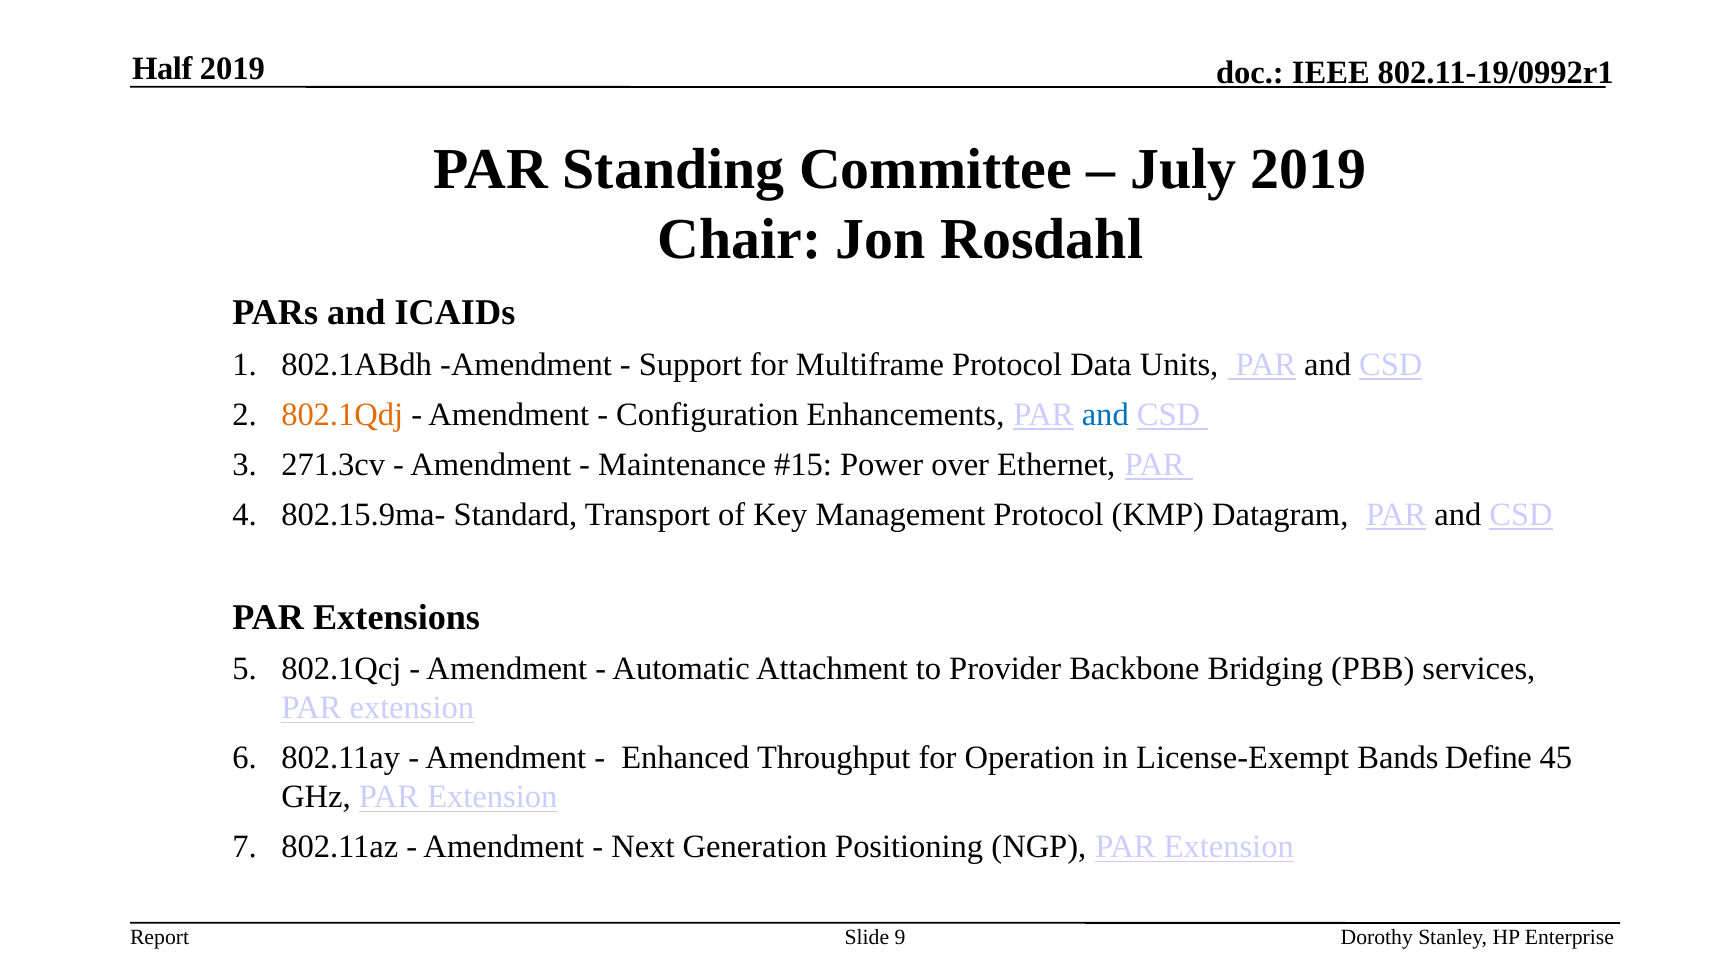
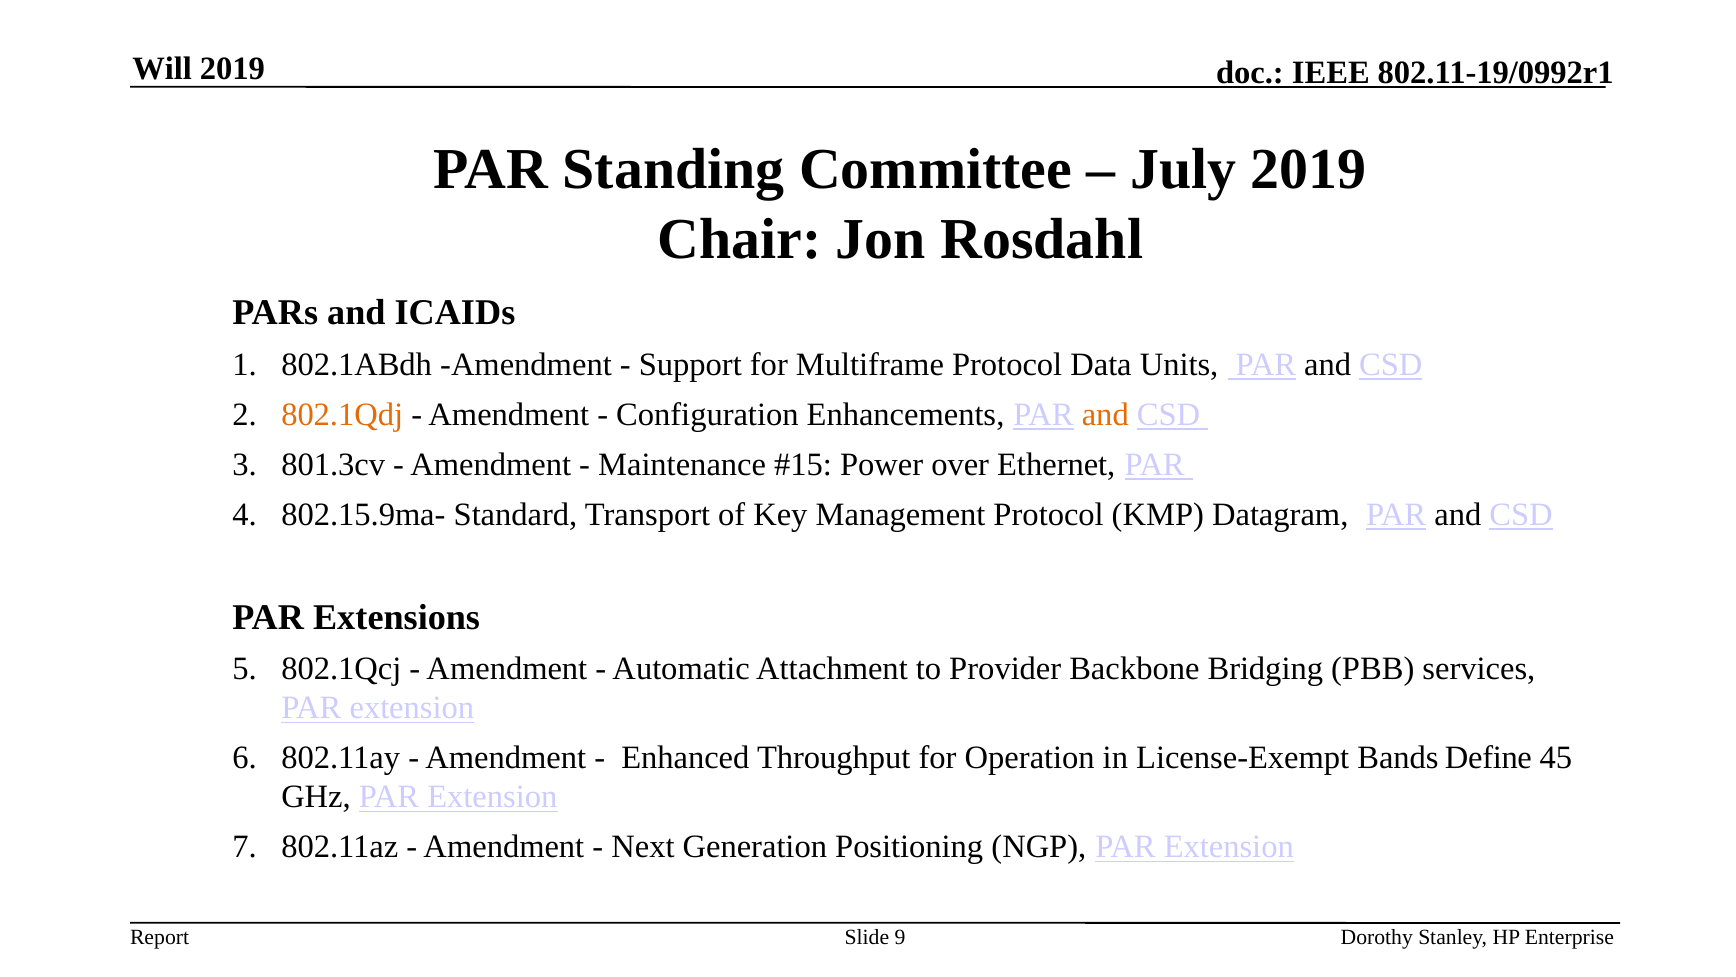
Half: Half -> Will (162, 69)
and colour: blue -> orange (1105, 415)
271.3cv: 271.3cv -> 801.3cv (333, 465)
